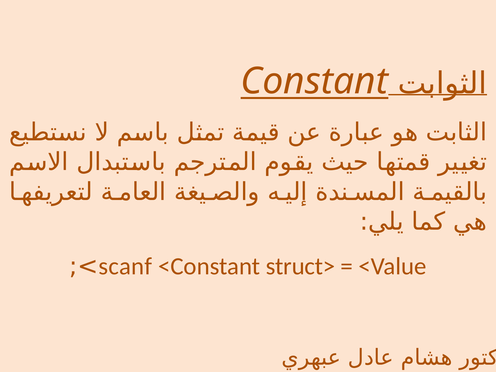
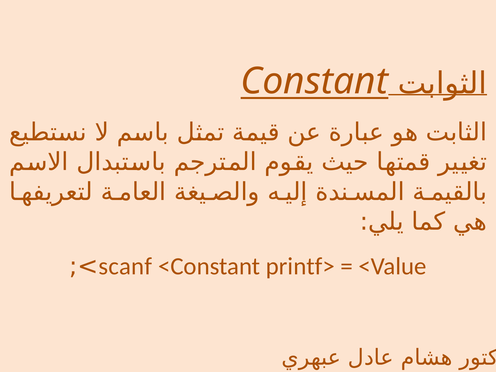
struct>: struct> -> printf> (300, 266)
